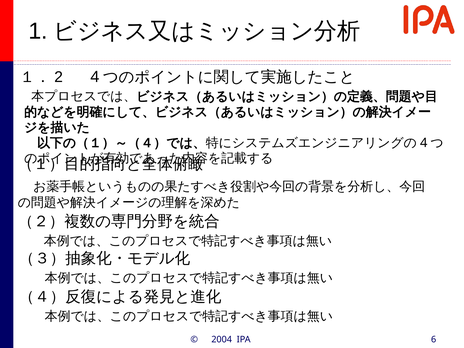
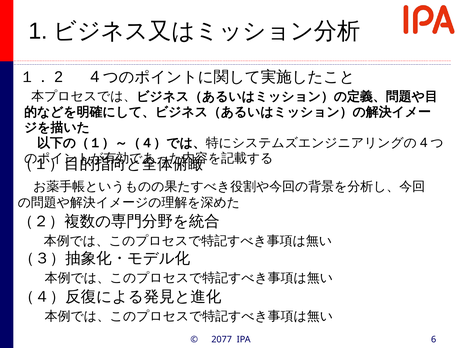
2004: 2004 -> 2077 (222, 340)
